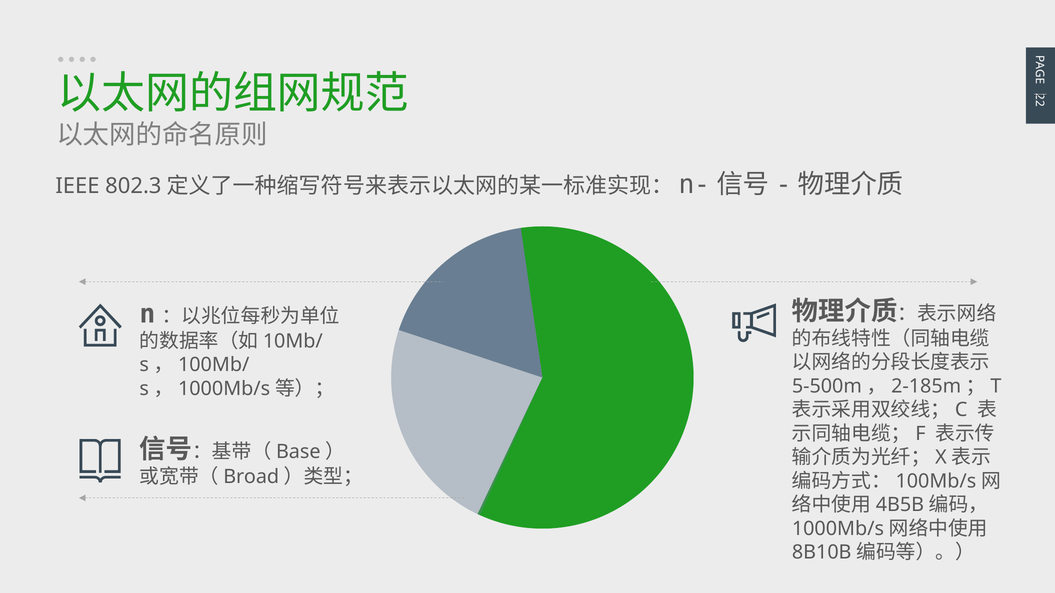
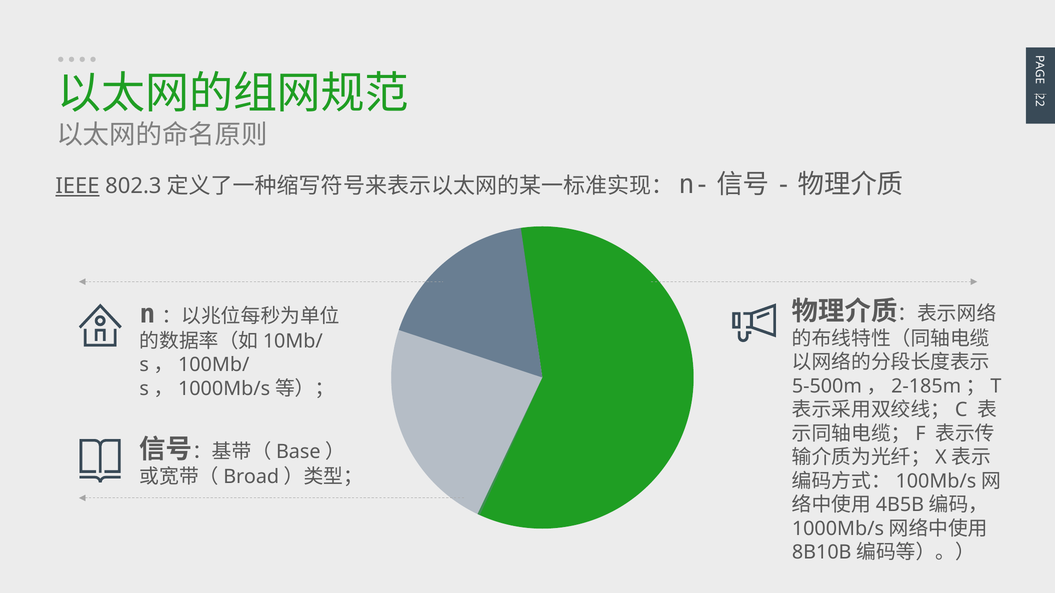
IEEE underline: none -> present (77, 186)
